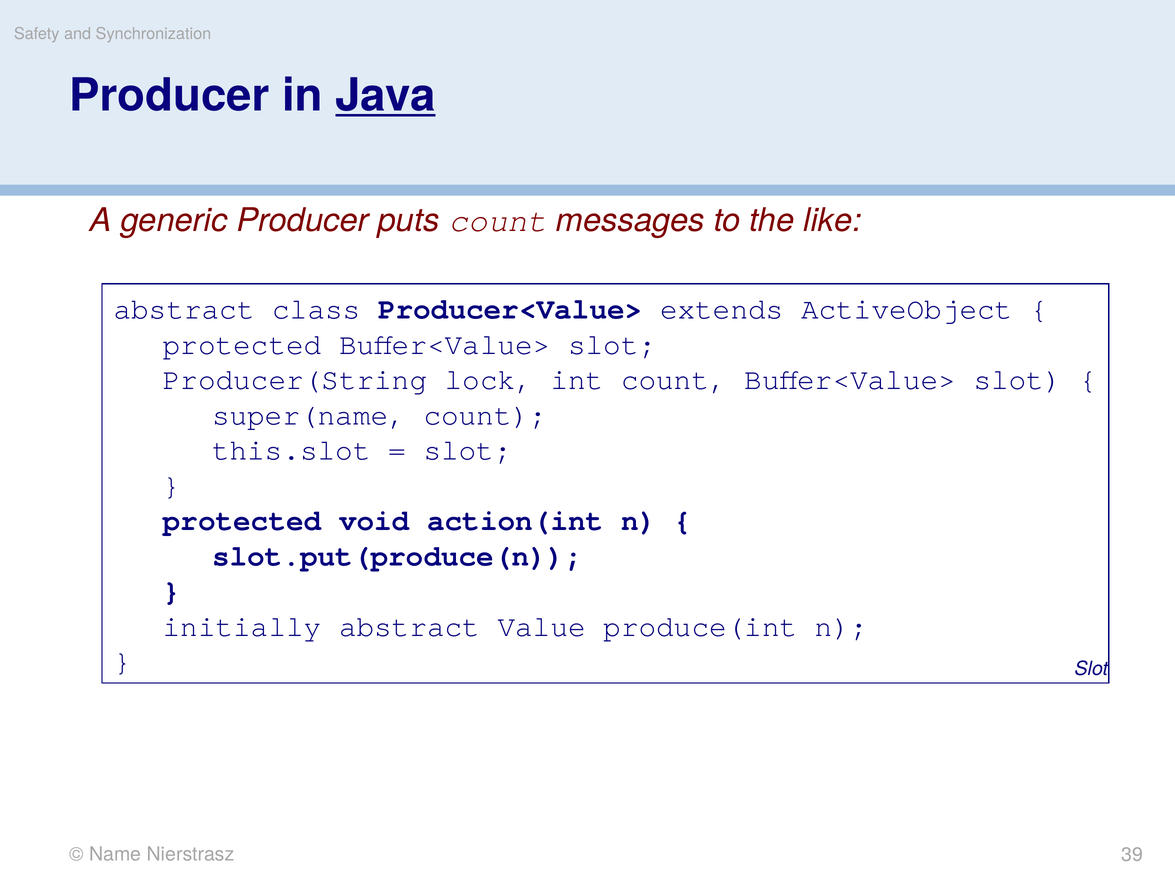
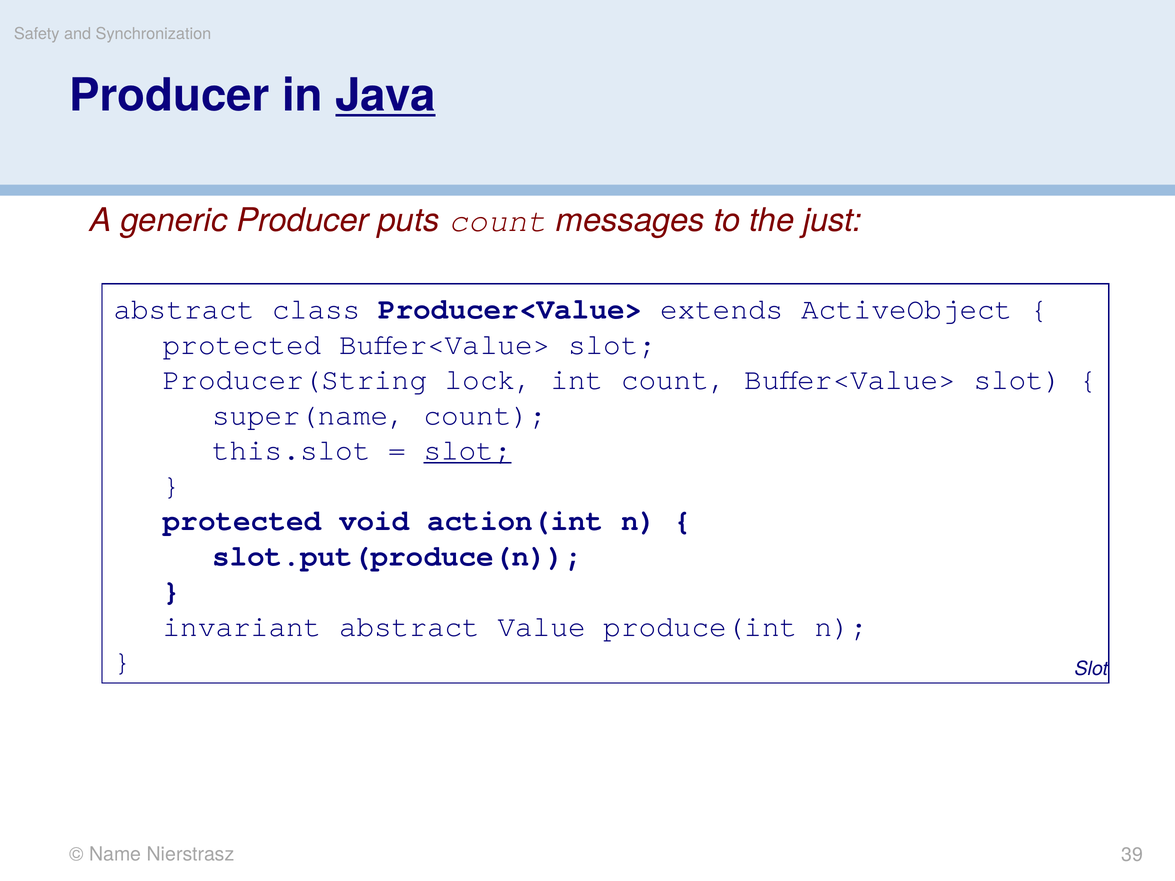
like: like -> just (833, 221)
slot underline: none -> present (468, 450)
initially: initially -> invariant (242, 627)
